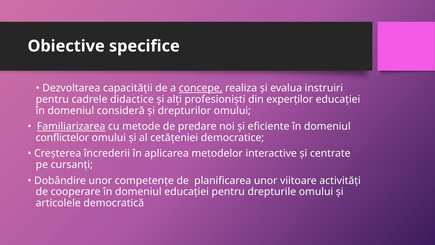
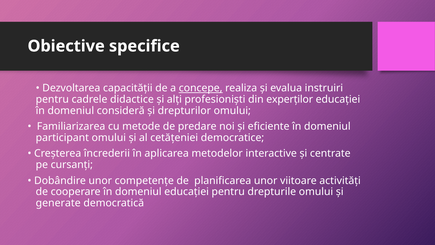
Familiarizarea underline: present -> none (71, 126)
conflictelor: conflictelor -> participant (62, 138)
articolele: articolele -> generate (58, 203)
